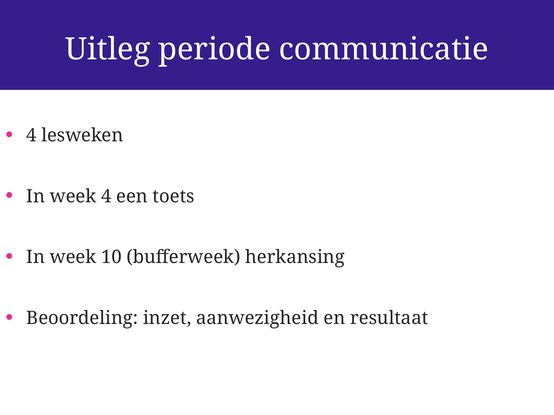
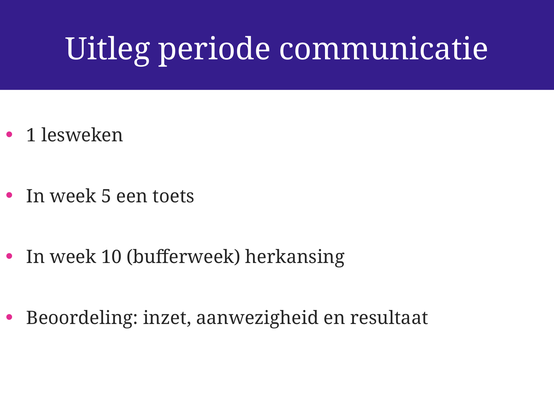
4: 4 -> 1 (31, 136)
week 4: 4 -> 5 (106, 197)
